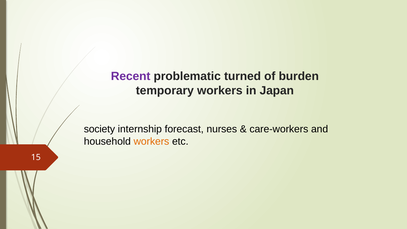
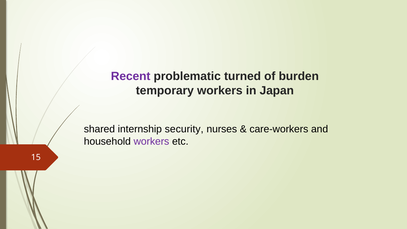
society: society -> shared (99, 129)
forecast: forecast -> security (184, 129)
workers colour: orange -> purple (151, 141)
